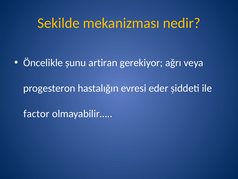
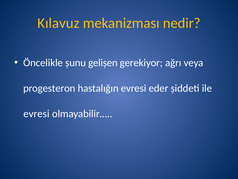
Sekilde: Sekilde -> Kılavuz (58, 23)
artiran: artiran -> gelișen (103, 63)
factor: factor -> evresi (36, 113)
